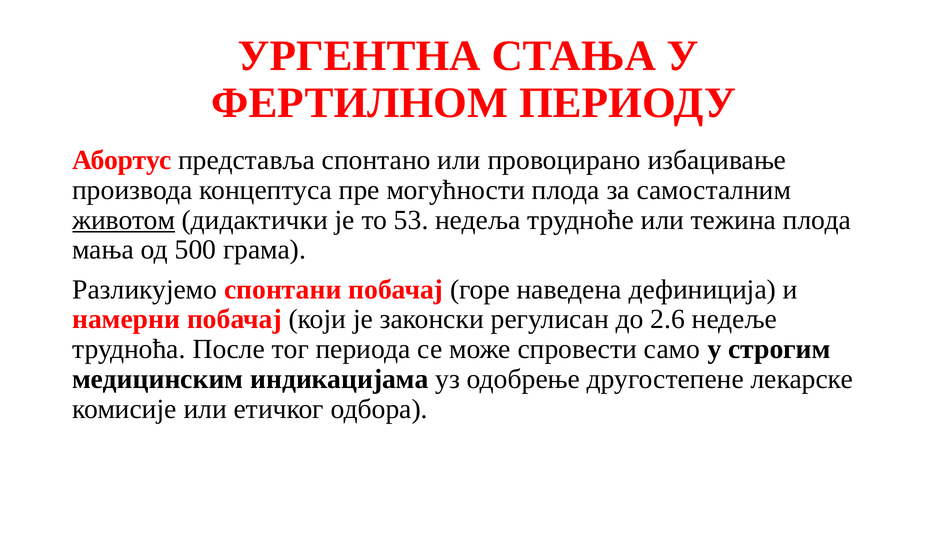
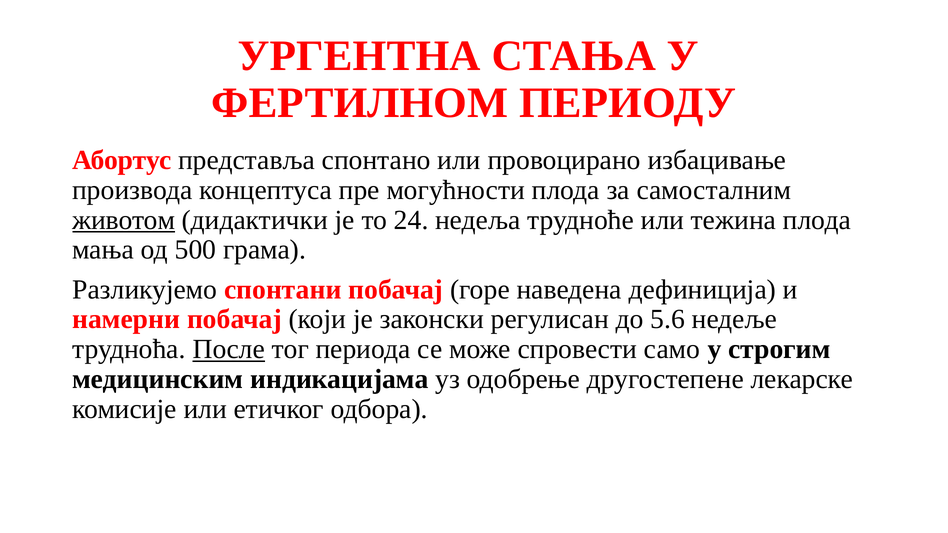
53: 53 -> 24 (411, 220)
2.6: 2.6 -> 5.6 (668, 319)
После underline: none -> present (229, 349)
